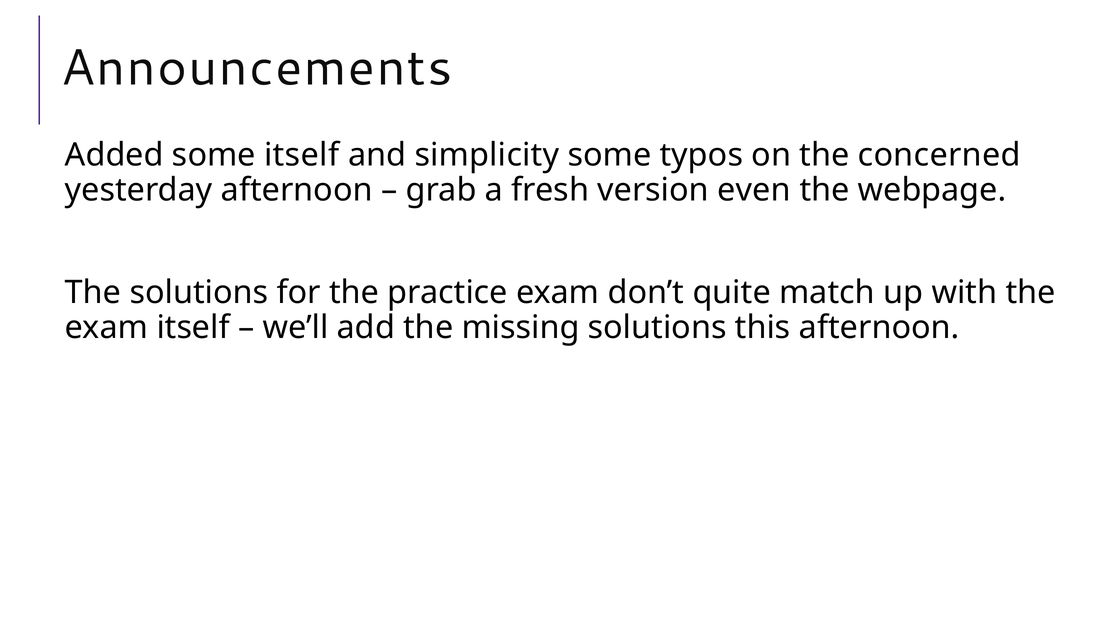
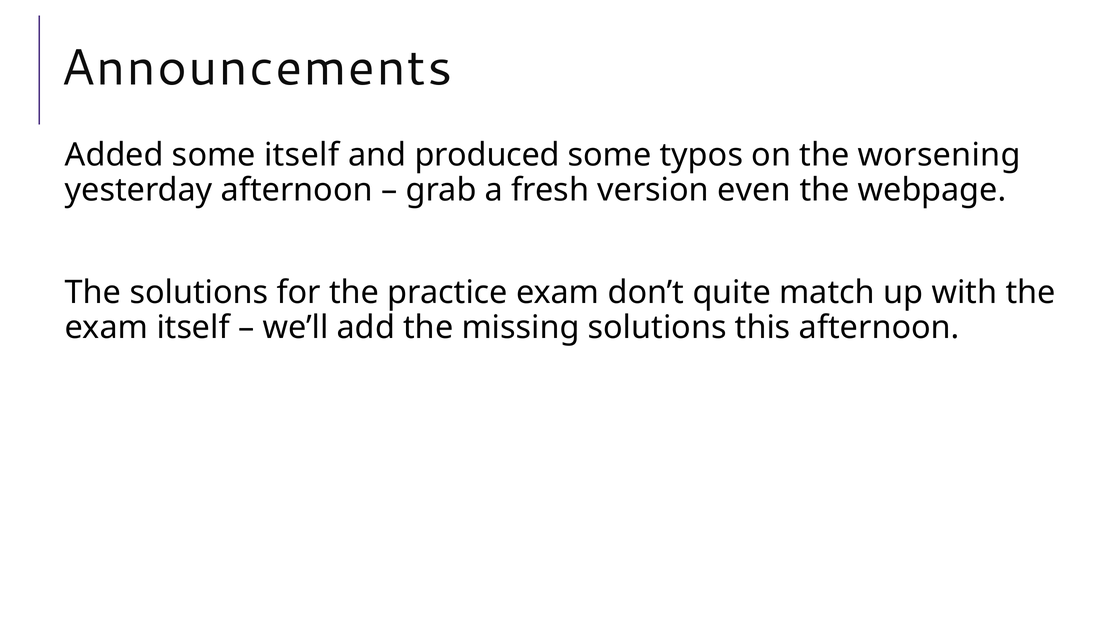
simplicity: simplicity -> produced (487, 155)
concerned: concerned -> worsening (939, 155)
